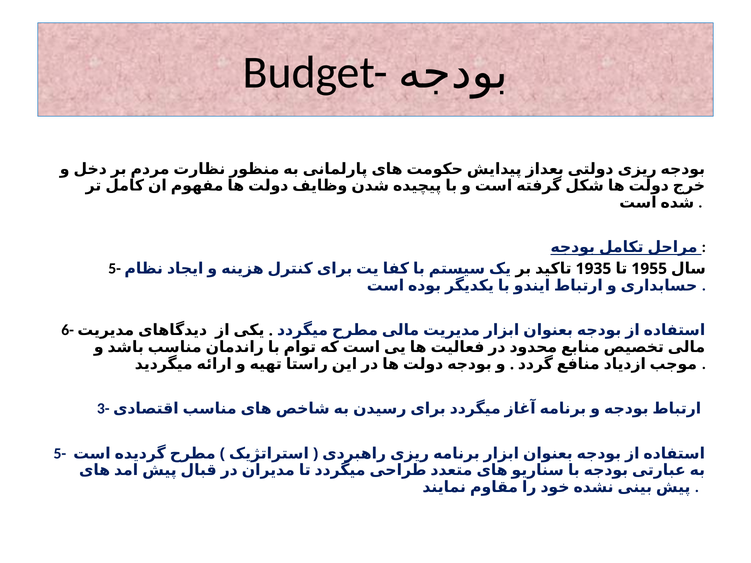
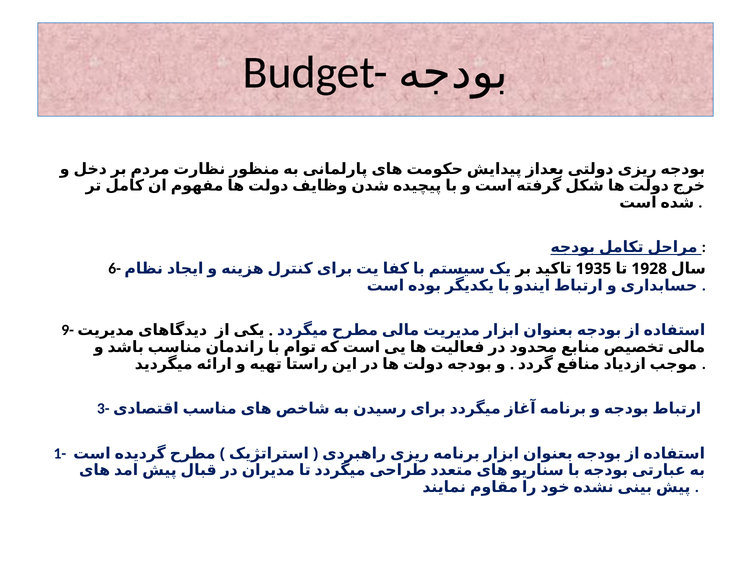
5-: 5- -> 6- (115, 269)
1955: 1955 -> 1928 (649, 269)
6-: 6- -> 9- (68, 330)
5-: 5- -> 1- (60, 454)
